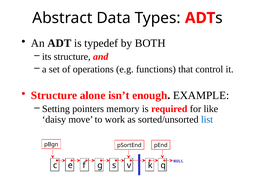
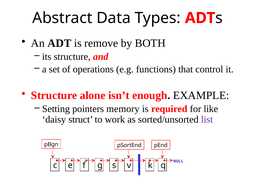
typedef: typedef -> remove (101, 43)
move: move -> struct (81, 119)
list colour: blue -> purple (207, 119)
